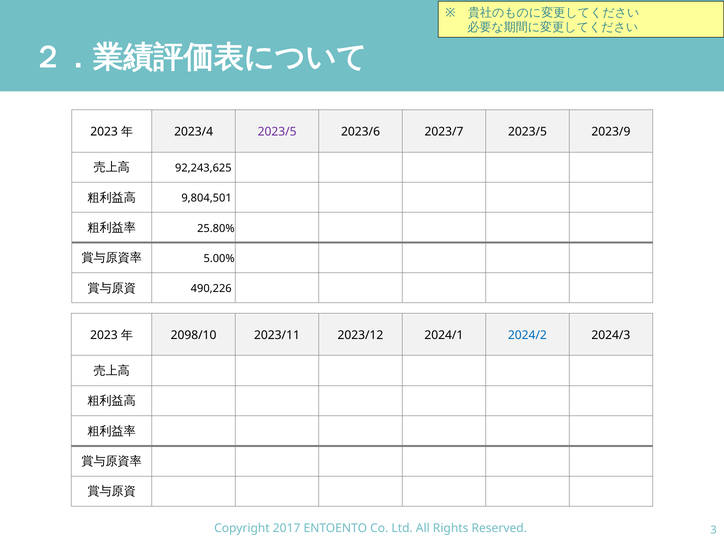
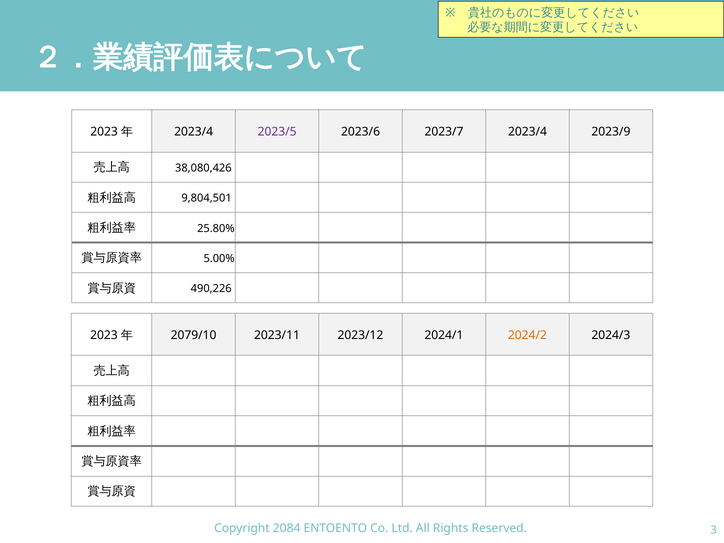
2023/7 2023/5: 2023/5 -> 2023/4 (528, 132)
92,243,625: 92,243,625 -> 38,080,426 (203, 168)
2098/10: 2098/10 -> 2079/10 (194, 335)
2024/2 colour: blue -> orange (527, 335)
2017: 2017 -> 2084 (287, 528)
